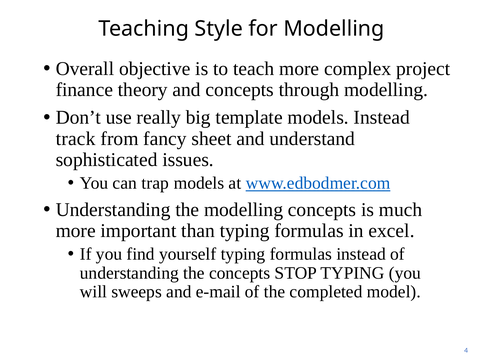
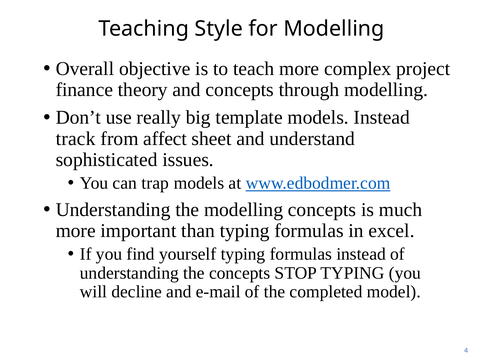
fancy: fancy -> affect (165, 139)
sweeps: sweeps -> decline (137, 292)
